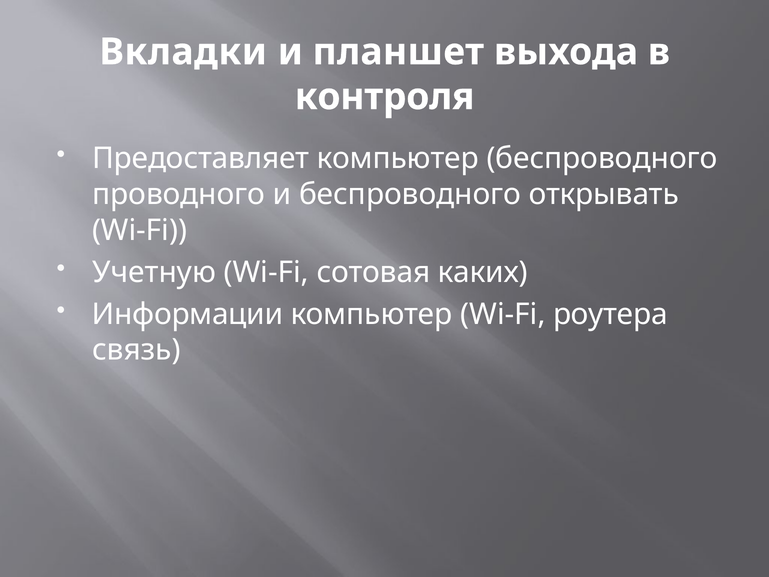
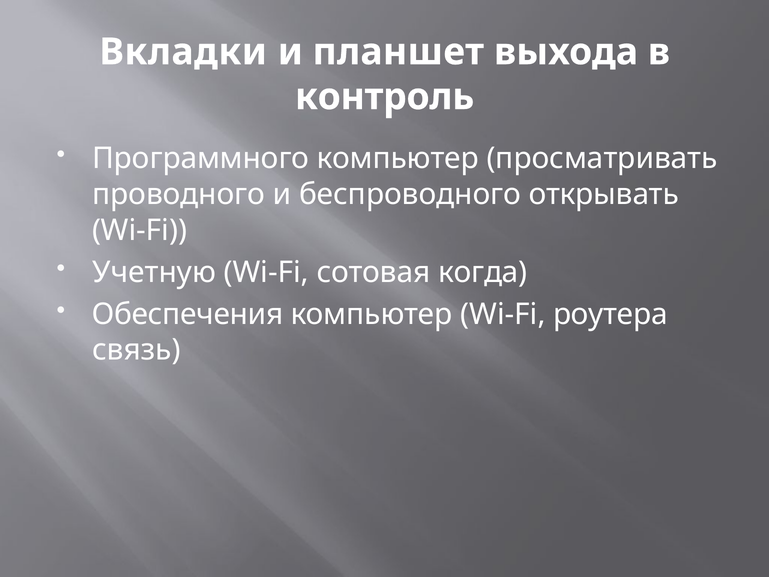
контроля: контроля -> контроль (385, 97)
Предоставляет: Предоставляет -> Программного (201, 158)
компьютер беспроводного: беспроводного -> просматривать (602, 158)
каких: каких -> когда (483, 272)
Информации: Информации -> Обеспечения (188, 314)
